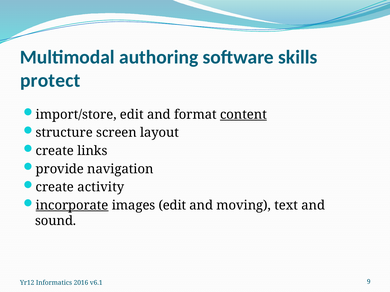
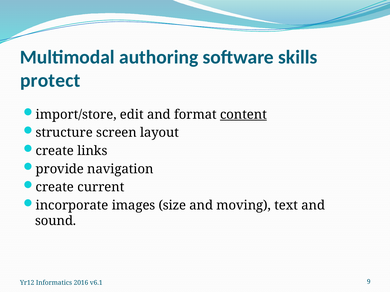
activity: activity -> current (101, 187)
incorporate underline: present -> none (72, 206)
images edit: edit -> size (172, 206)
